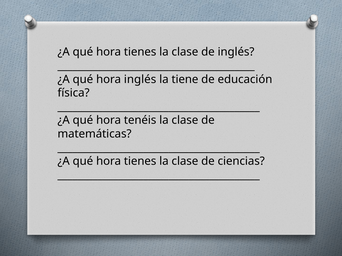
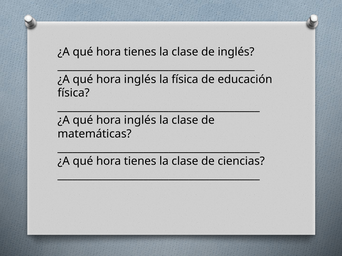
la tiene: tiene -> física (185, 79)
tenéis: tenéis -> inglés (140, 120)
